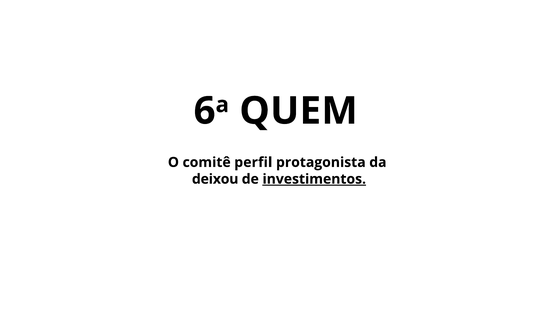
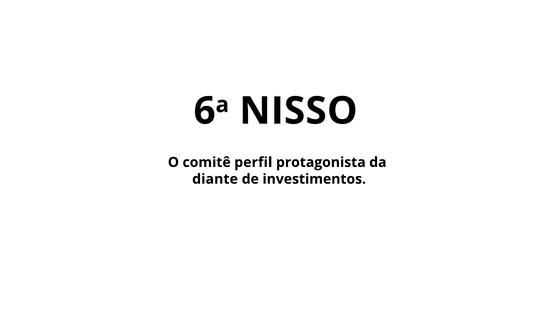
QUEM: QUEM -> NISSO (298, 111)
deixou: deixou -> diante (215, 179)
investimentos underline: present -> none (314, 179)
